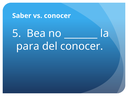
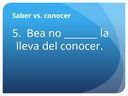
para: para -> lleva (28, 46)
